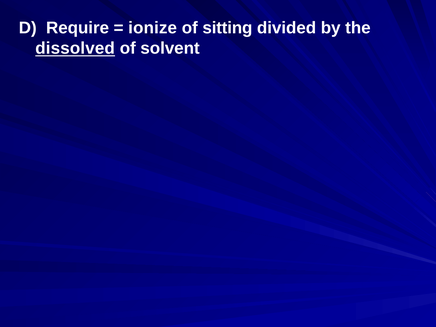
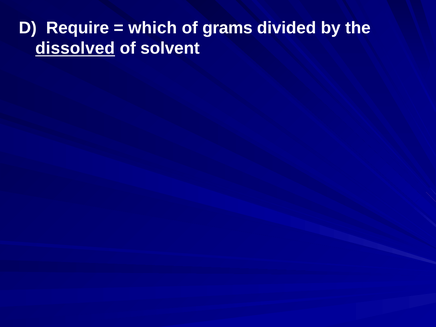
ionize: ionize -> which (153, 28)
sitting: sitting -> grams (227, 28)
